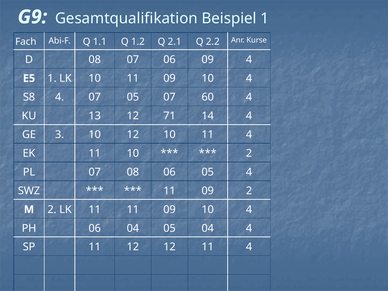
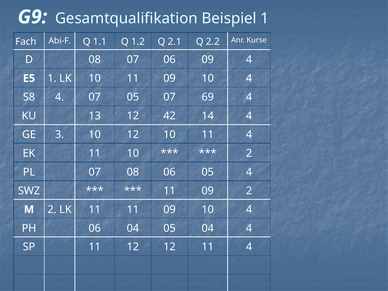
60: 60 -> 69 (208, 97)
71: 71 -> 42 (170, 116)
